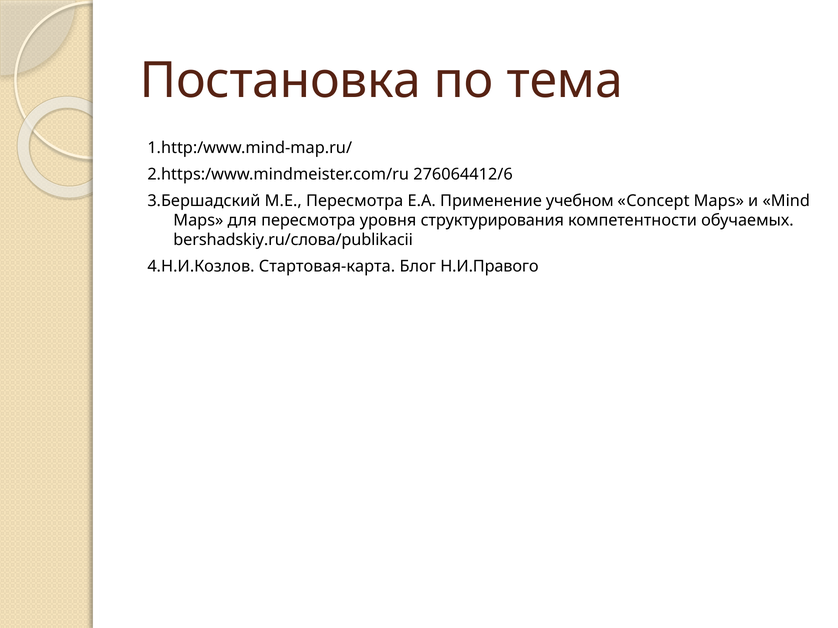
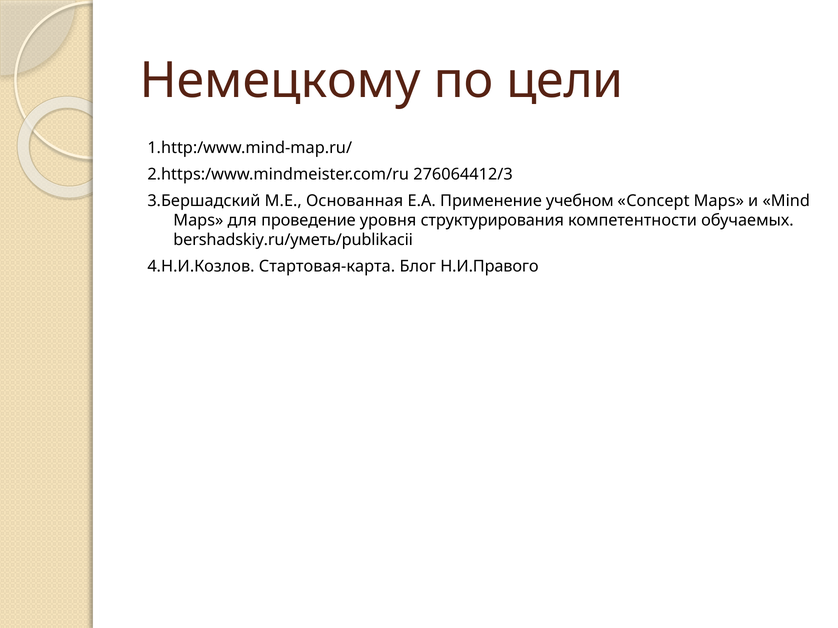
Постановка: Постановка -> Немецкому (280, 81)
тема: тема -> цели (565, 81)
276064412/6: 276064412/6 -> 276064412/3 (463, 174)
М.Е Пересмотра: Пересмотра -> Основанная (355, 201)
для пересмотра: пересмотра -> проведение (308, 221)
bershadskiy.ru/слова/publikacii: bershadskiy.ru/слова/publikacii -> bershadskiy.ru/уметь/publikacii (293, 240)
